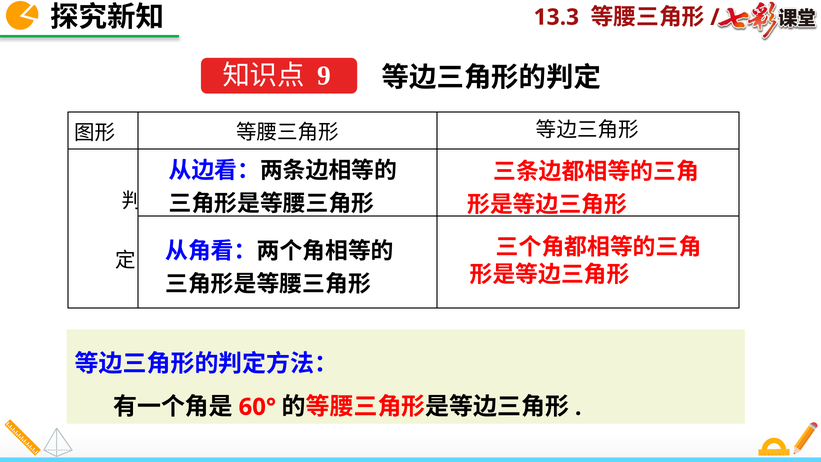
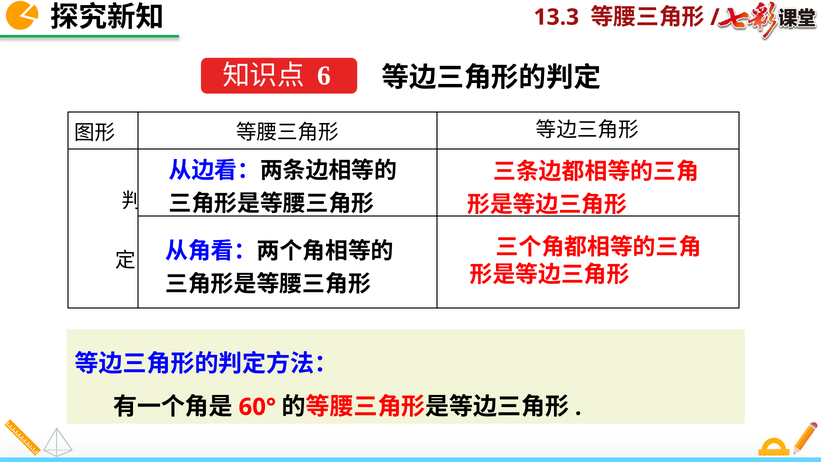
9: 9 -> 6 (324, 76)
